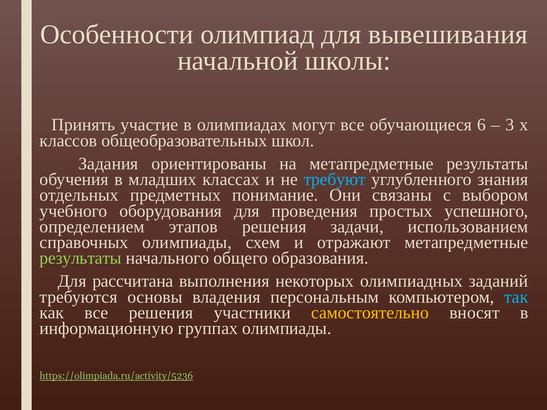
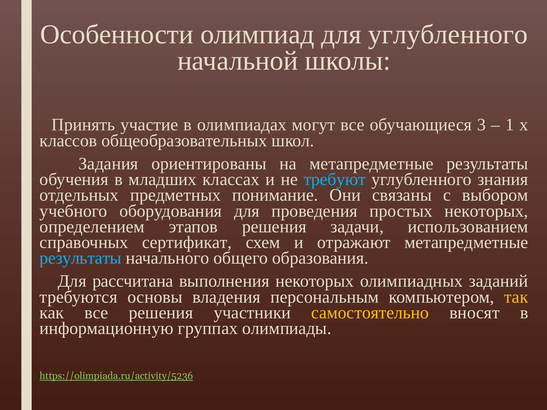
для вывешивания: вывешивания -> углубленного (448, 34)
6: 6 -> 3 (482, 125)
3: 3 -> 1 (510, 125)
простых успешного: успешного -> некоторых (486, 211)
справочных олимпиады: олимпиады -> сертификат (187, 243)
результаты colour: light green -> light blue (81, 258)
так colour: light blue -> yellow (516, 297)
